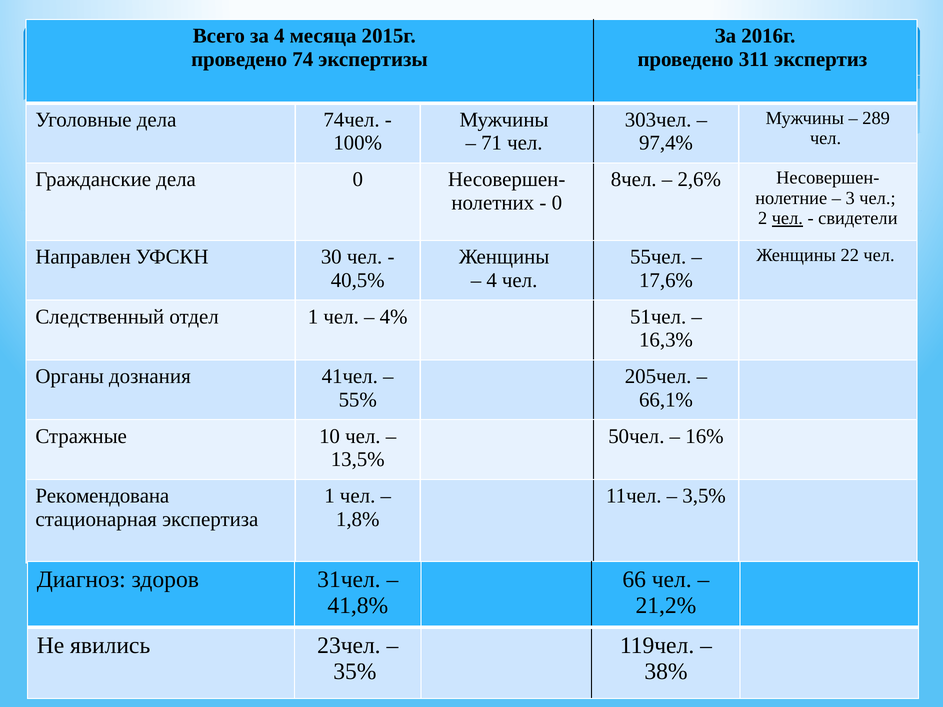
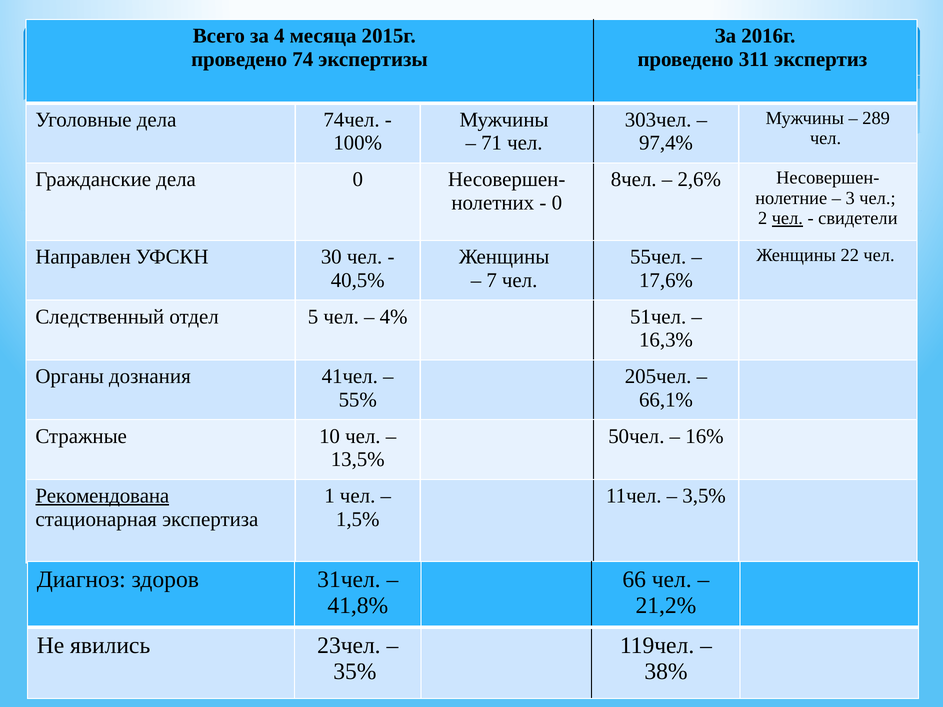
4: 4 -> 7 (492, 280)
отдел 1: 1 -> 5 (313, 317)
Рекомендована underline: none -> present (102, 496)
1,8%: 1,8% -> 1,5% (358, 519)
